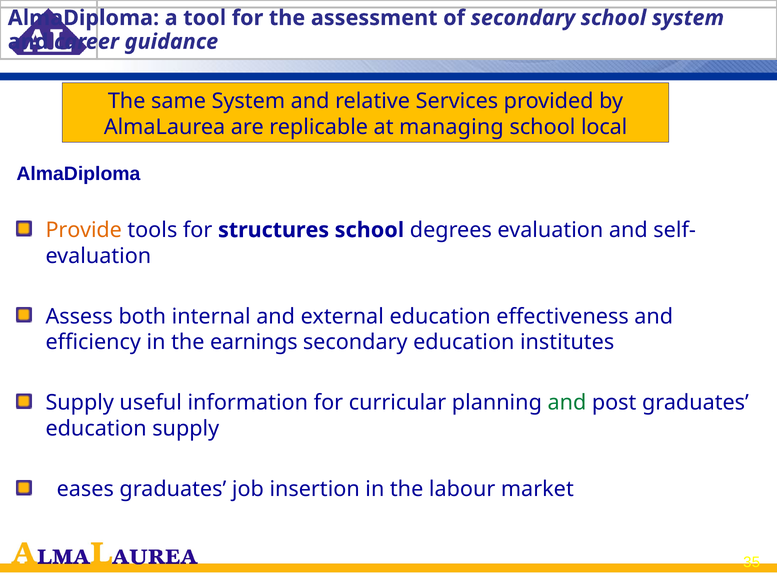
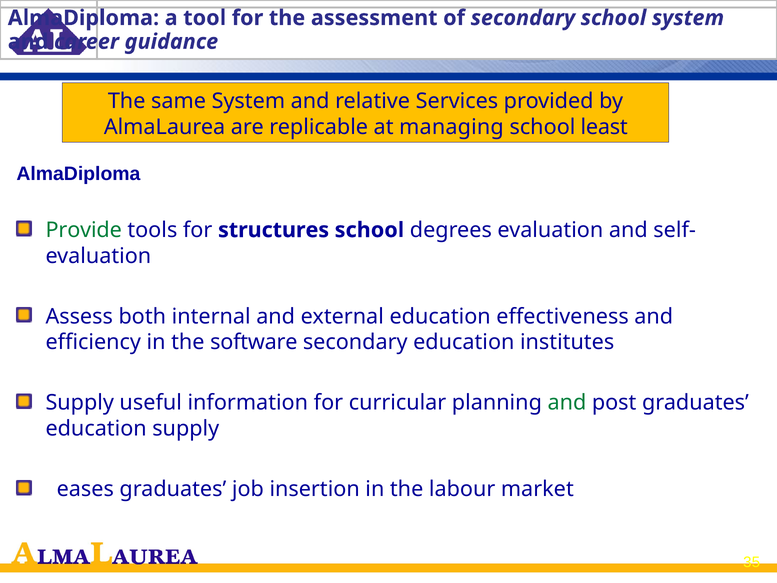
local: local -> least (604, 127)
Provide colour: orange -> green (84, 230)
earnings: earnings -> software (254, 342)
